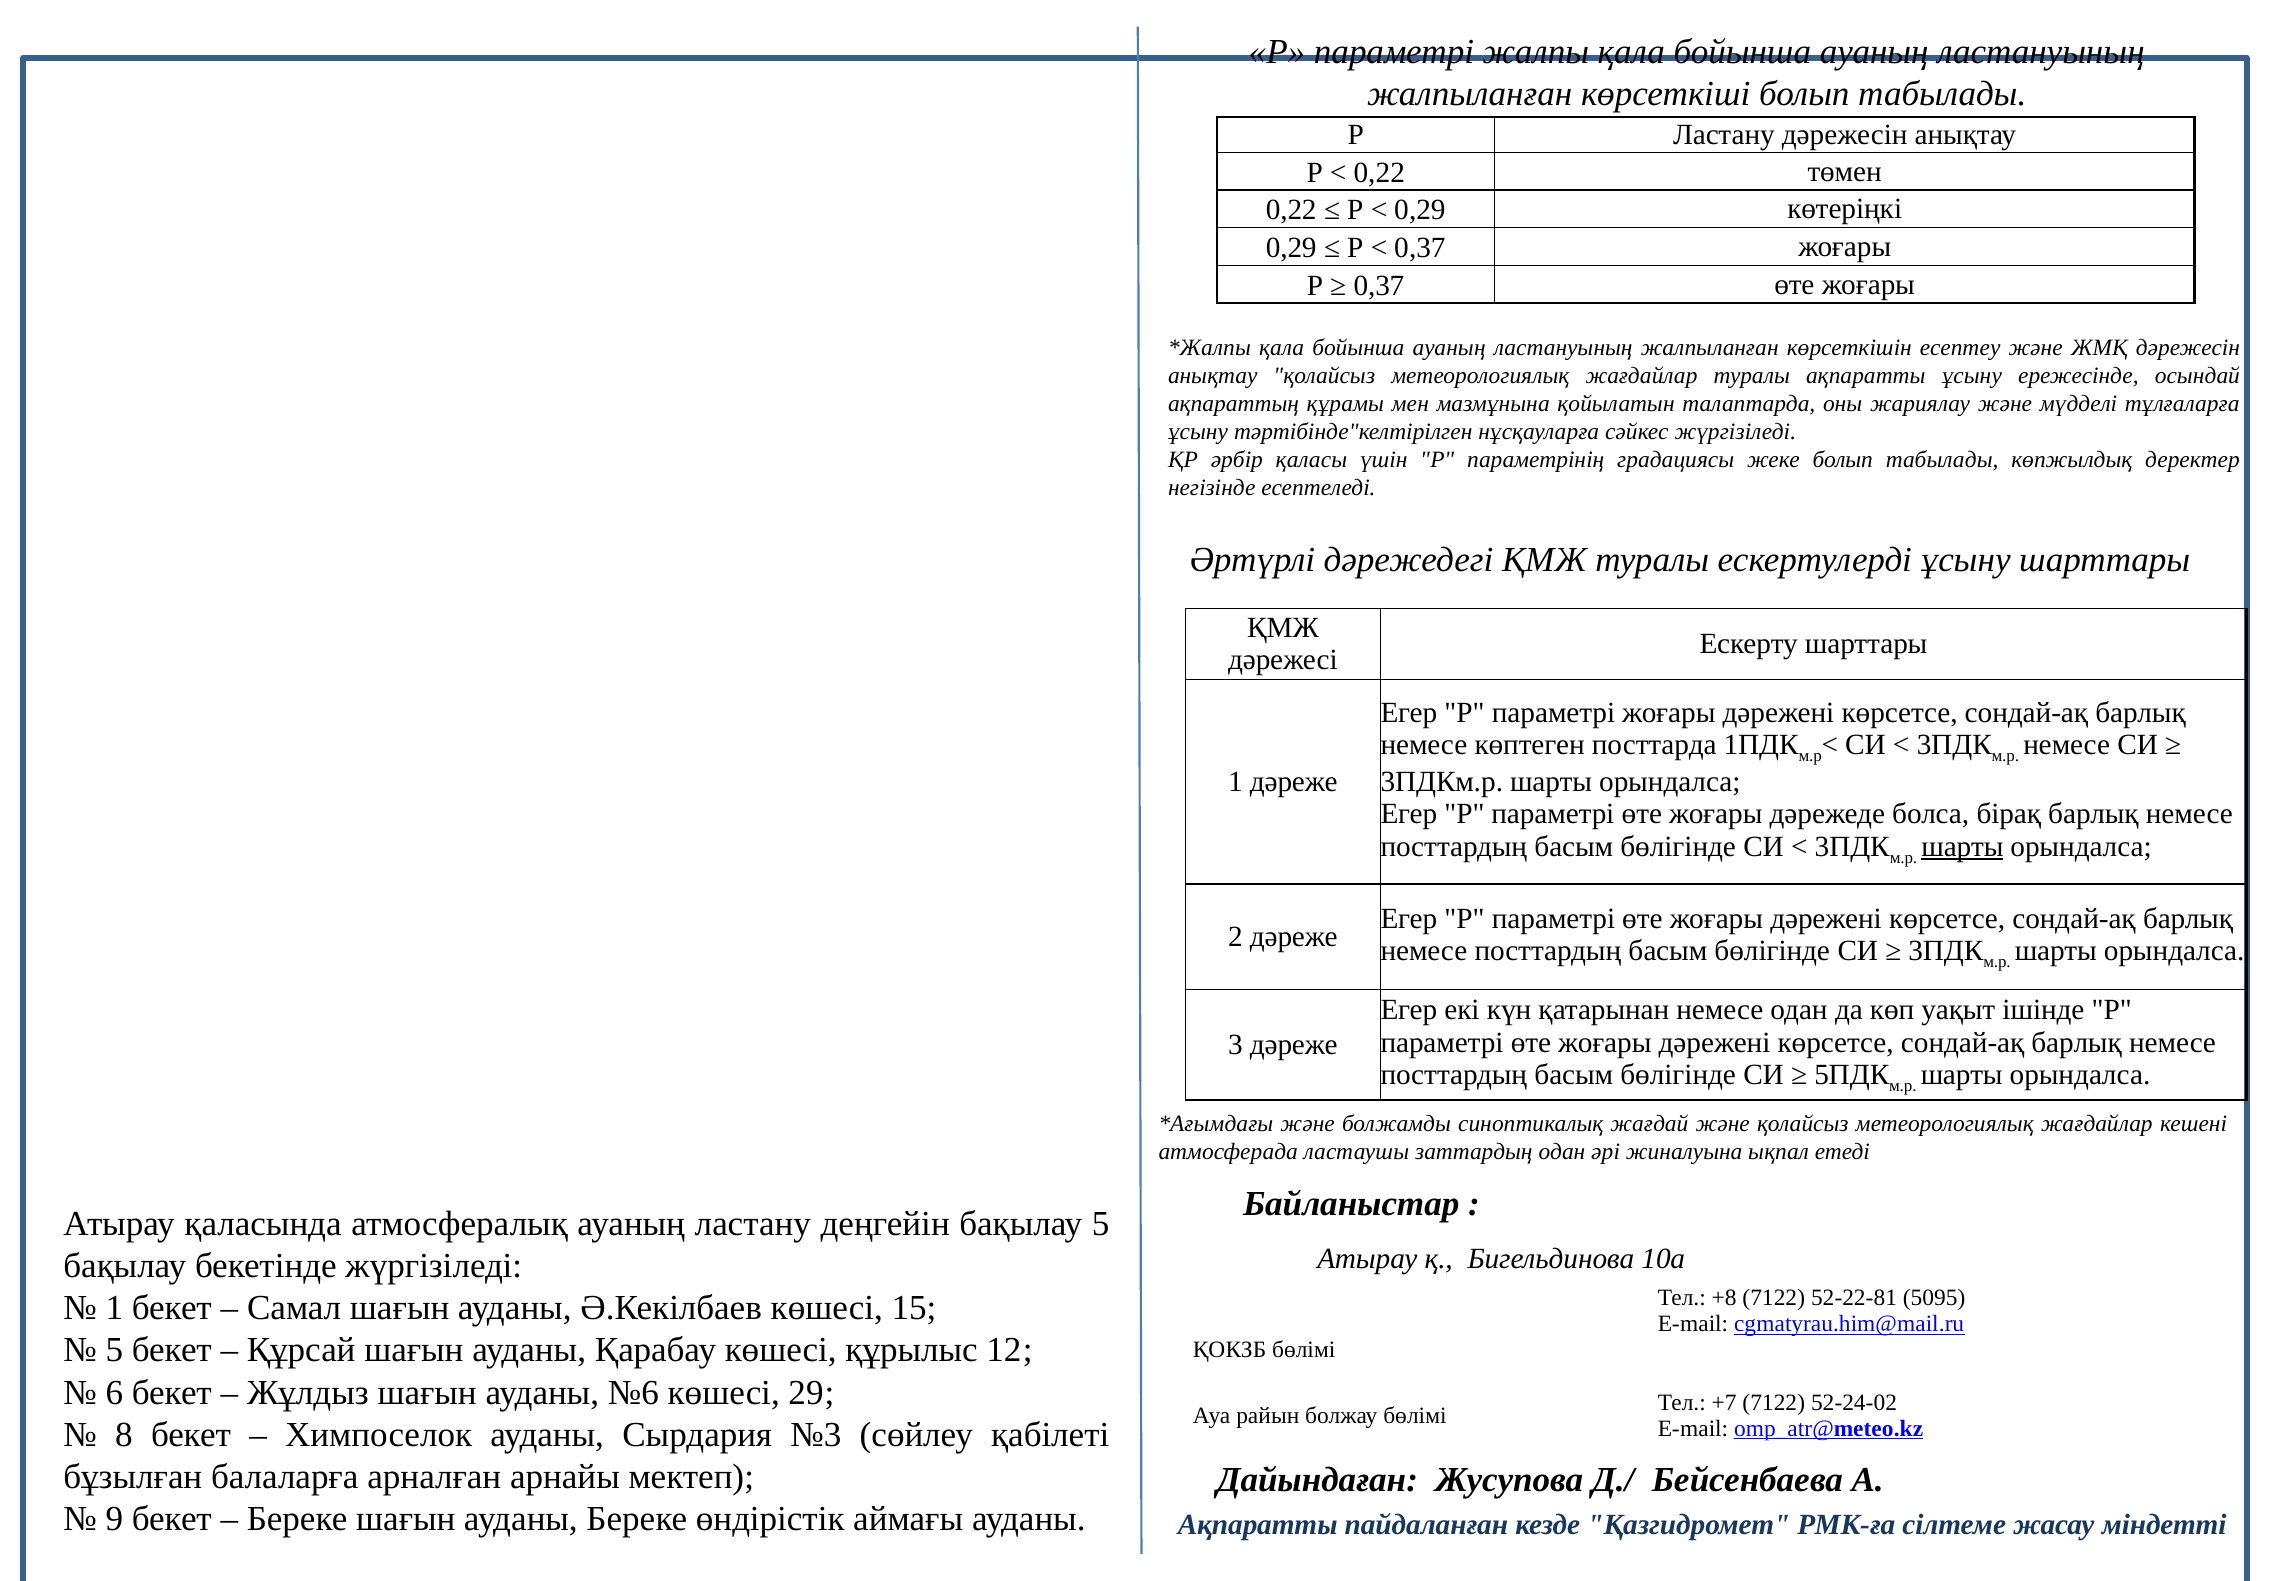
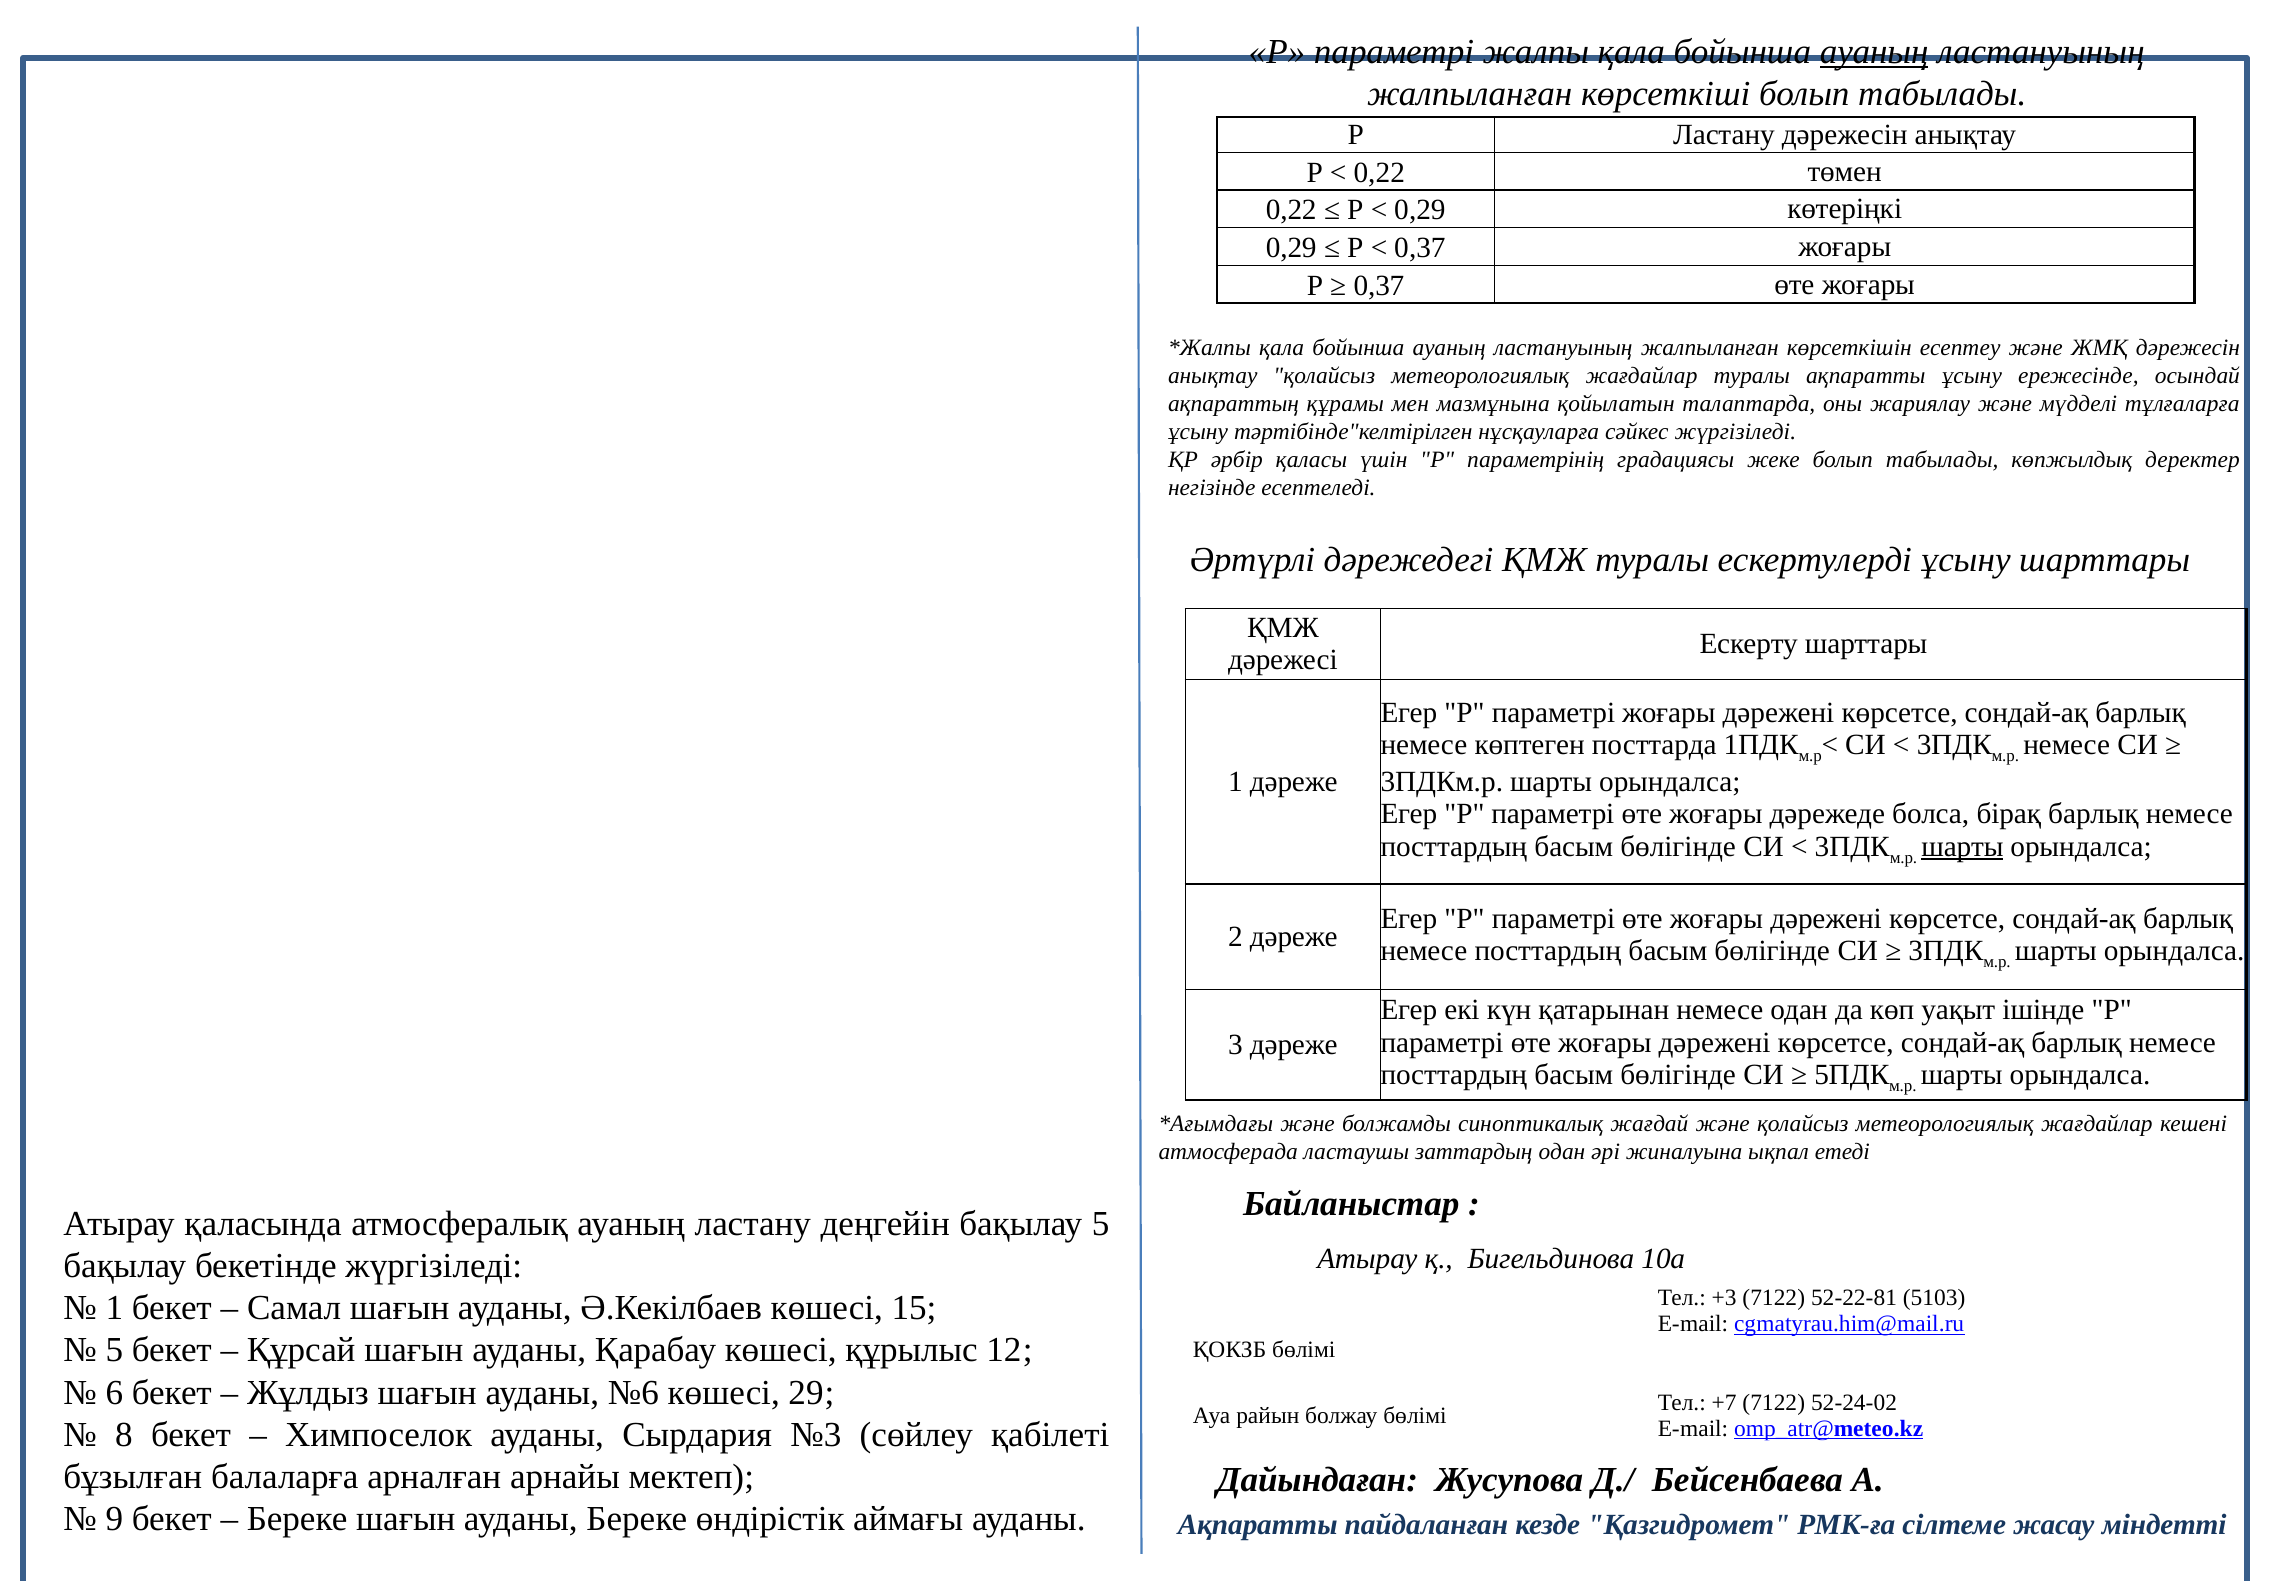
ауаның underline: none -> present (1874, 52)
+8: +8 -> +3 (1724, 1298)
5095: 5095 -> 5103 (1934, 1298)
